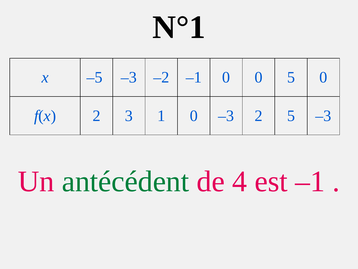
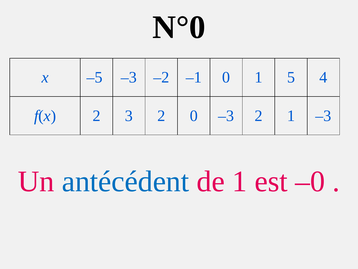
N°1: N°1 -> N°0 (179, 27)
0 0: 0 -> 1 (259, 77)
5 0: 0 -> 4 (323, 77)
3 1: 1 -> 2 (161, 116)
2 5: 5 -> 1 (291, 116)
antécédent colour: green -> blue (125, 181)
de 4: 4 -> 1 (240, 181)
est –1: –1 -> –0 (310, 181)
